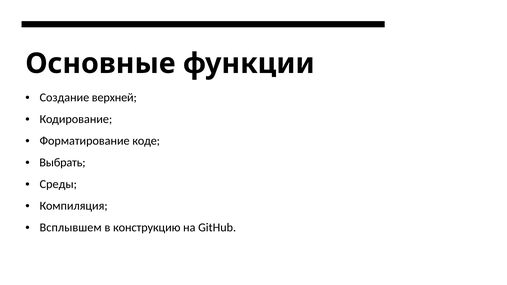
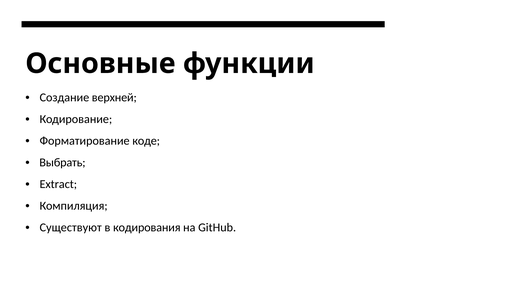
Среды: Среды -> Extract (58, 184)
Всплывшем: Всплывшем -> Существуют (71, 227)
конструкцию: конструкцию -> кодирования (147, 227)
